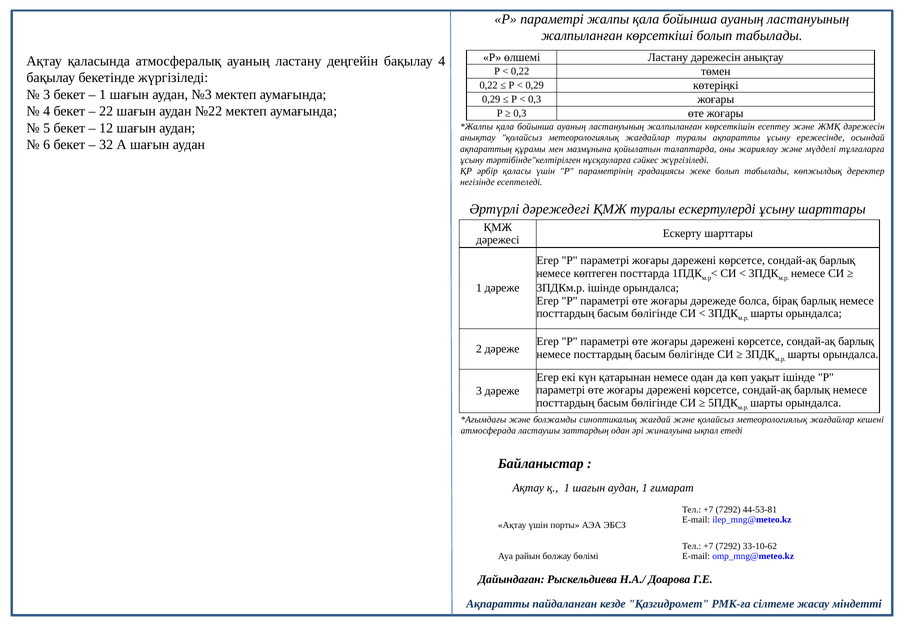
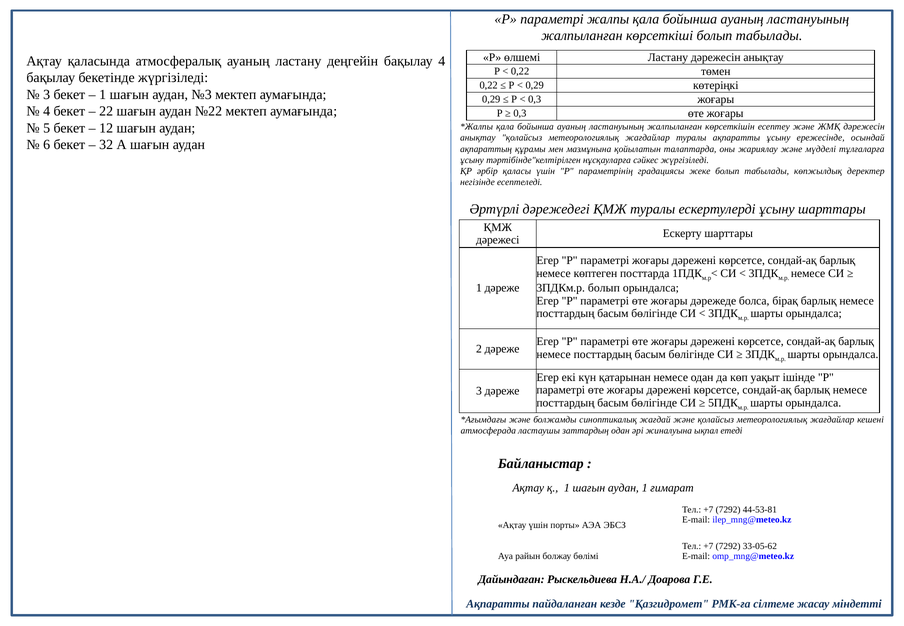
3ПДКм.р ішінде: ішінде -> болып (604, 288)
33-10-62: 33-10-62 -> 33-05-62 (760, 546)
